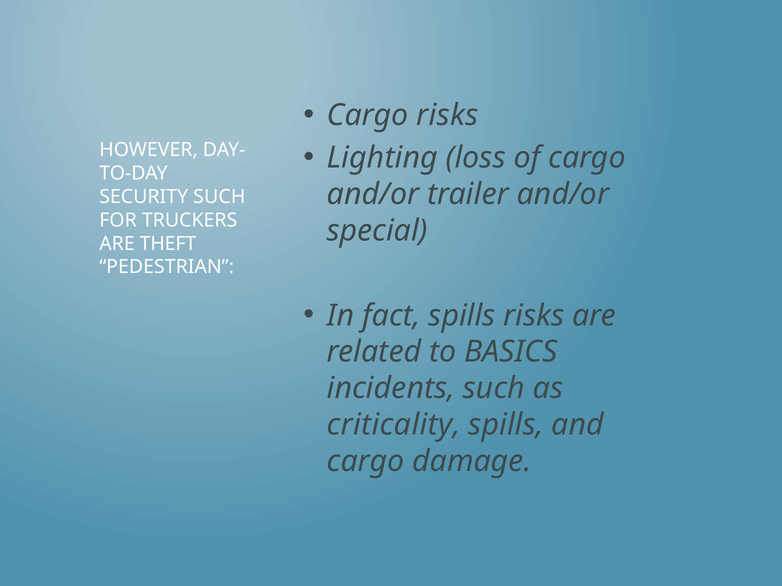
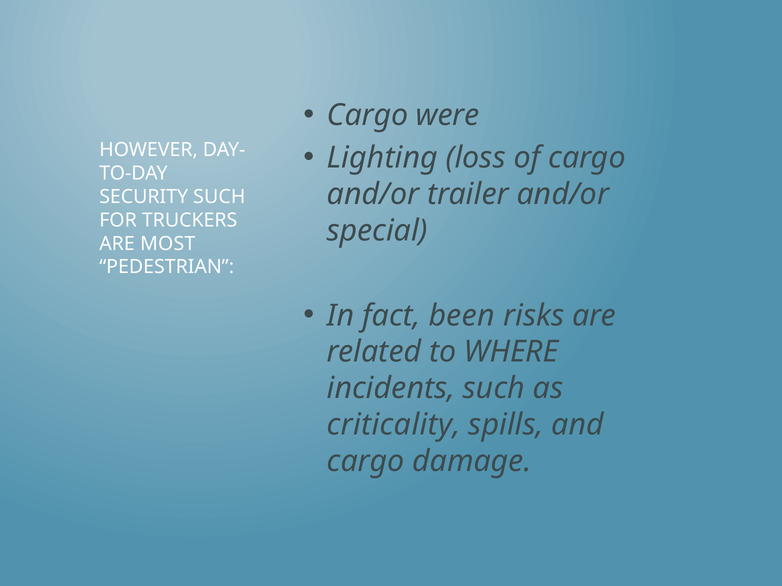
Cargo risks: risks -> were (448, 115)
THEFT: THEFT -> MOST (168, 244)
fact spills: spills -> been (462, 316)
BASICS: BASICS -> WHERE (511, 352)
